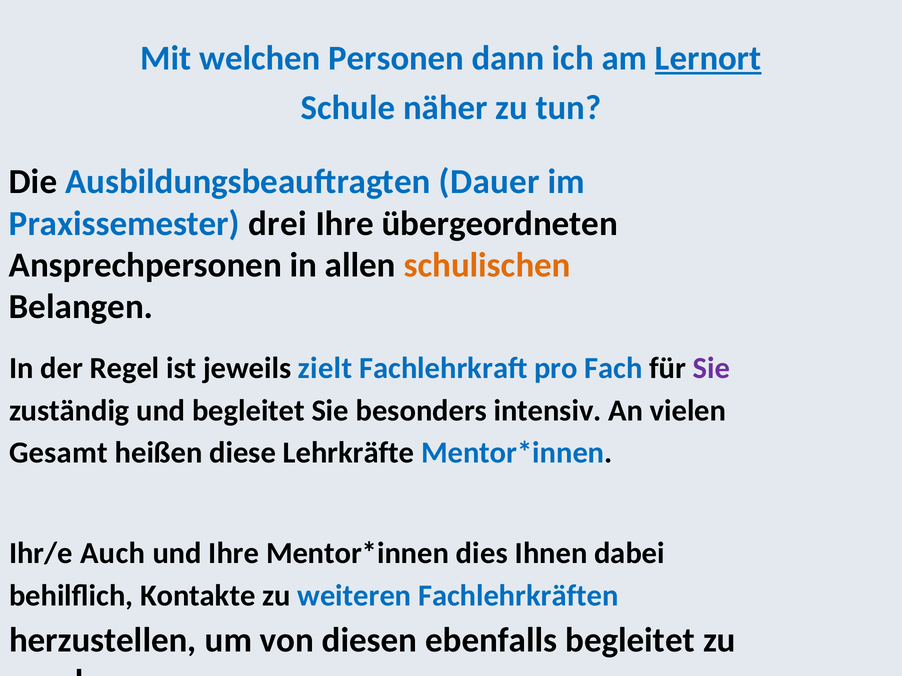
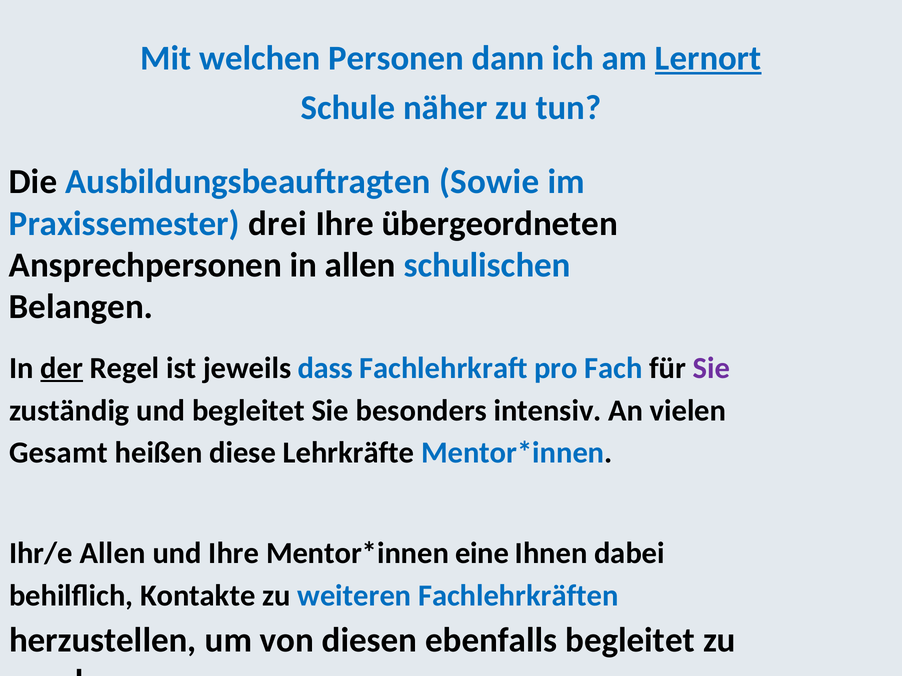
Dauer: Dauer -> Sowie (489, 182)
schulischen colour: orange -> blue (487, 265)
der underline: none -> present (62, 368)
zielt: zielt -> dass (325, 368)
Ihr/e Auch: Auch -> Allen (113, 553)
dies: dies -> eine (482, 553)
